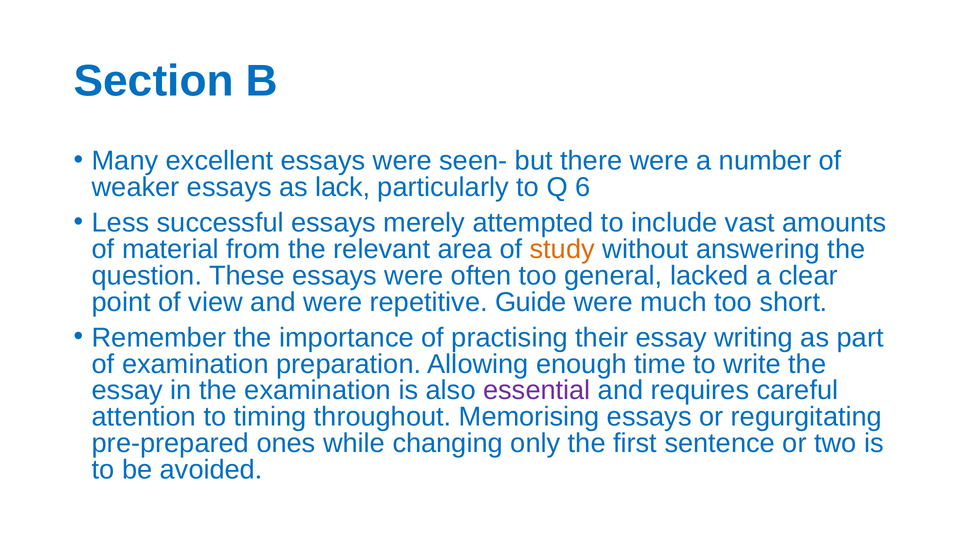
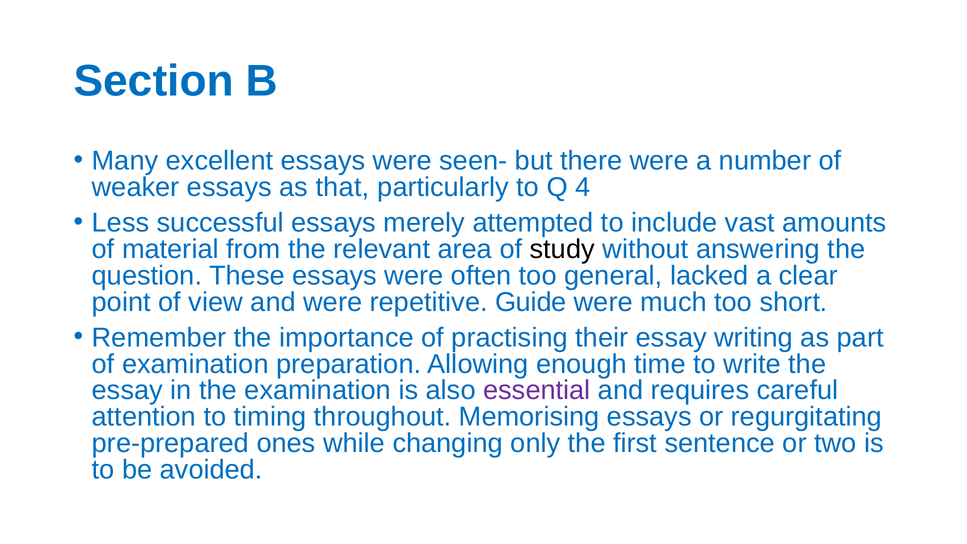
lack: lack -> that (343, 187)
6: 6 -> 4 (583, 187)
study colour: orange -> black (562, 249)
